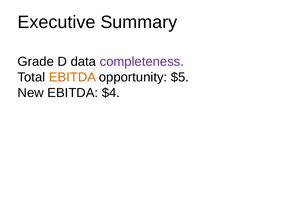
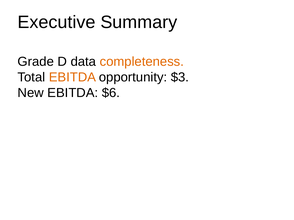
completeness colour: purple -> orange (142, 62)
$5: $5 -> $3 (180, 77)
$4: $4 -> $6 (111, 93)
